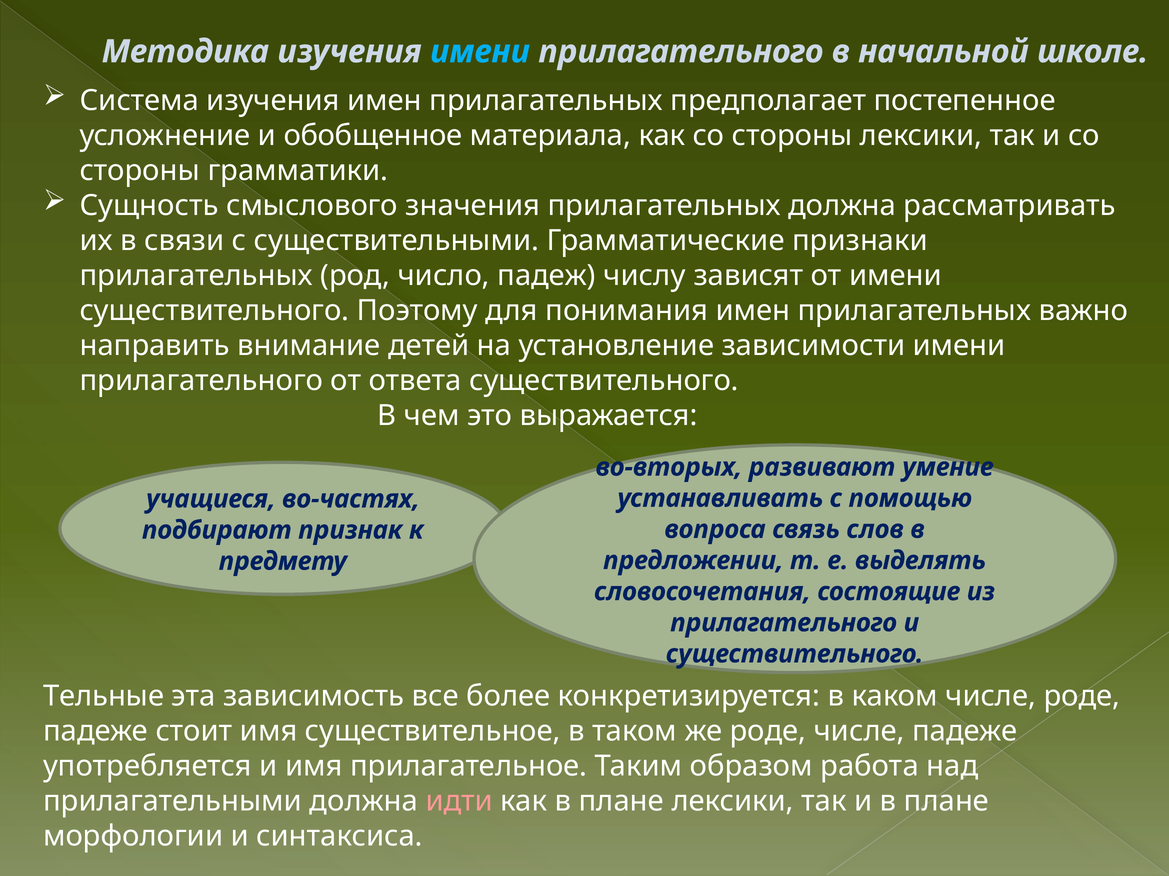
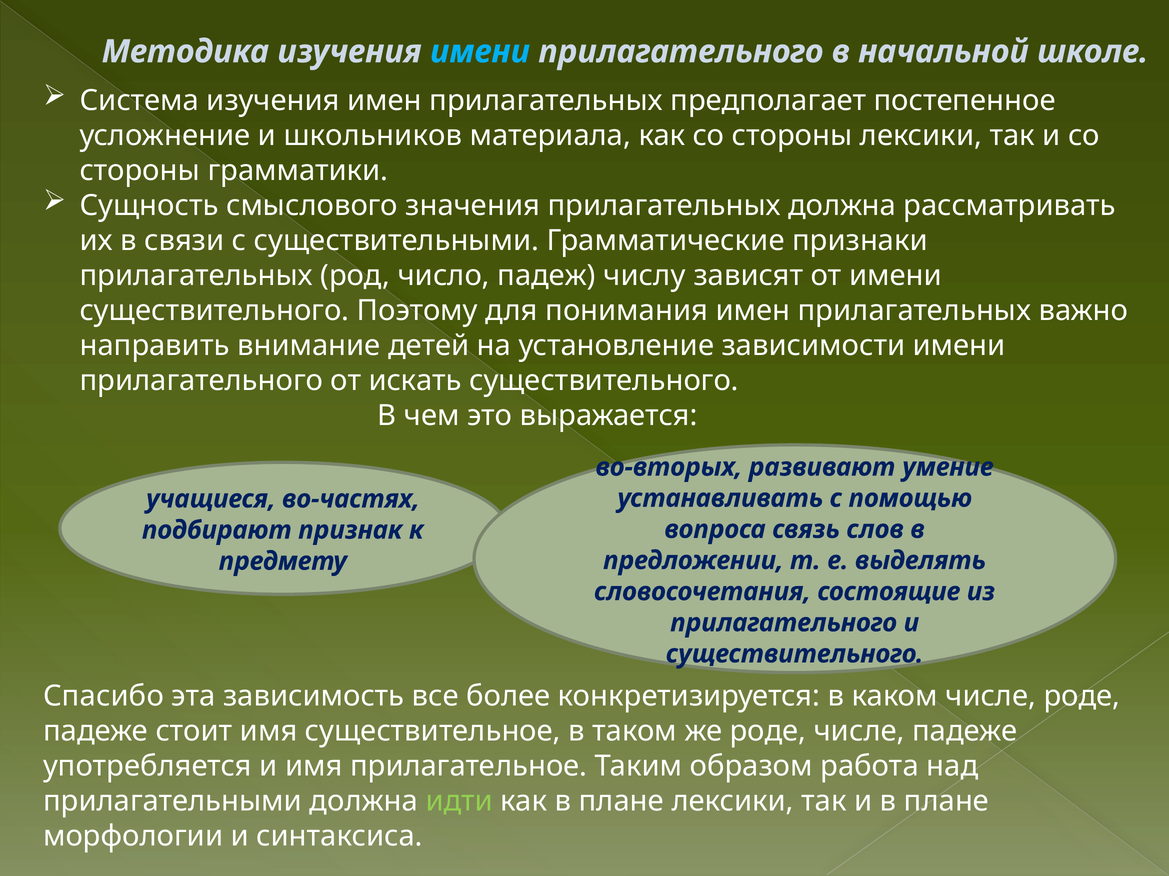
обобщенное: обобщенное -> школьников (373, 136)
ответа: ответа -> искать (415, 381)
Тельные: Тельные -> Спасибо (104, 697)
идти colour: pink -> light green (459, 802)
